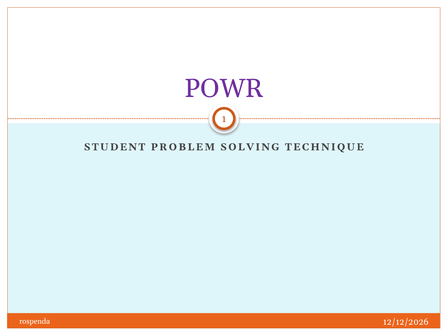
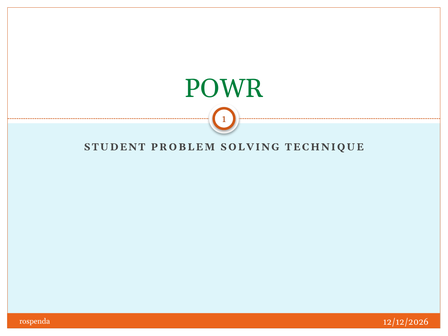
POWR colour: purple -> green (224, 88)
